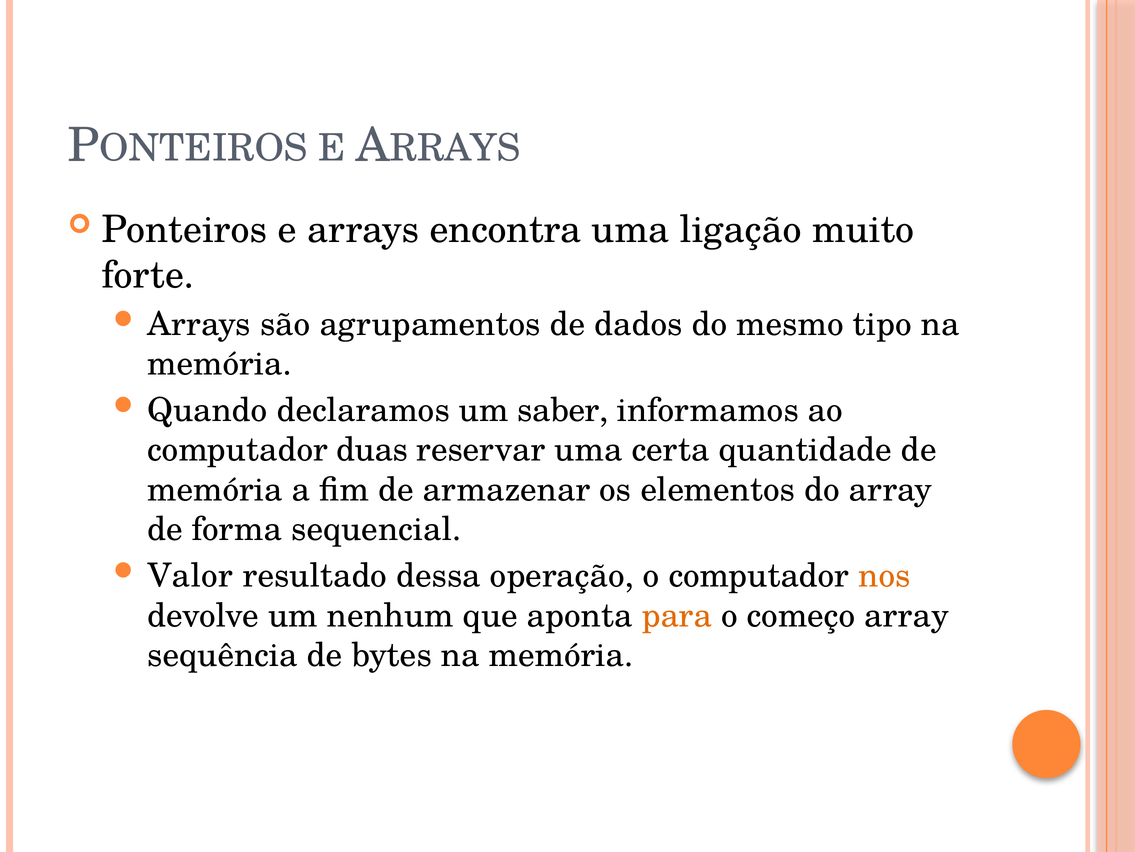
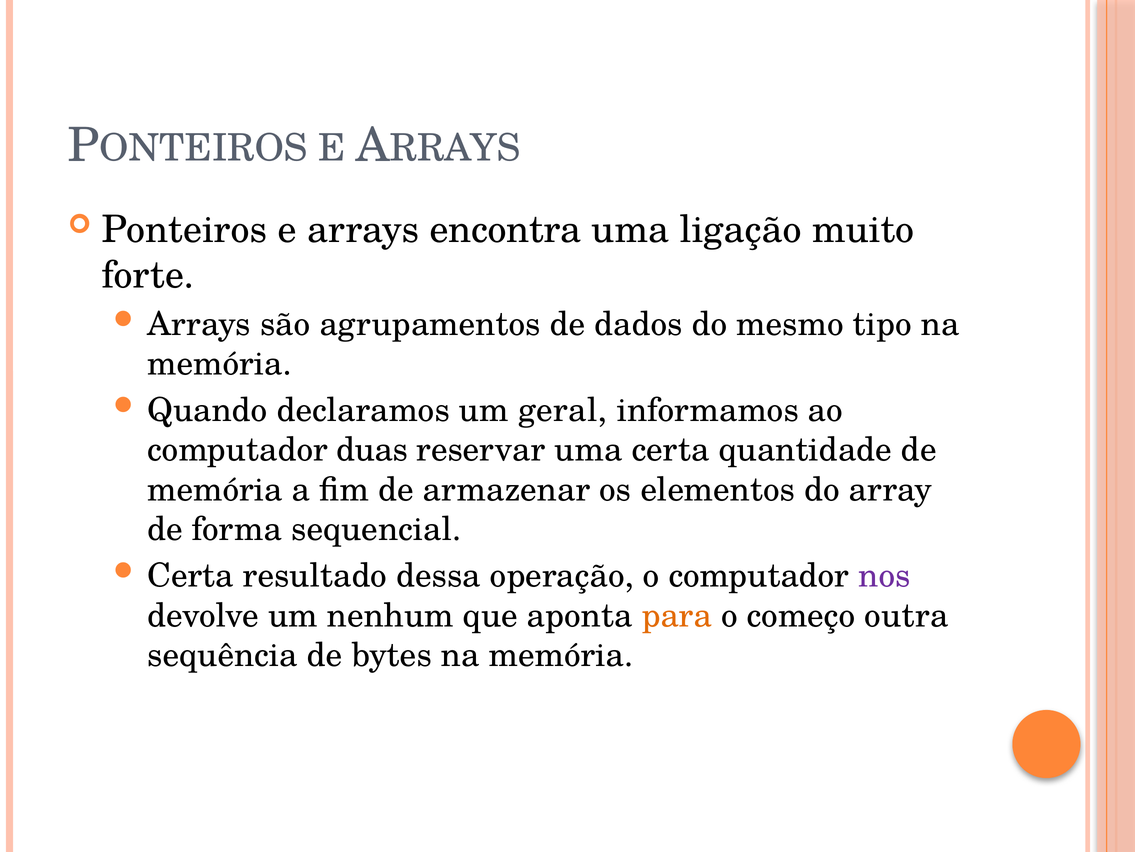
saber: saber -> geral (563, 410)
Valor: Valor -> Certa (191, 575)
nos colour: orange -> purple (884, 575)
começo array: array -> outra (906, 615)
